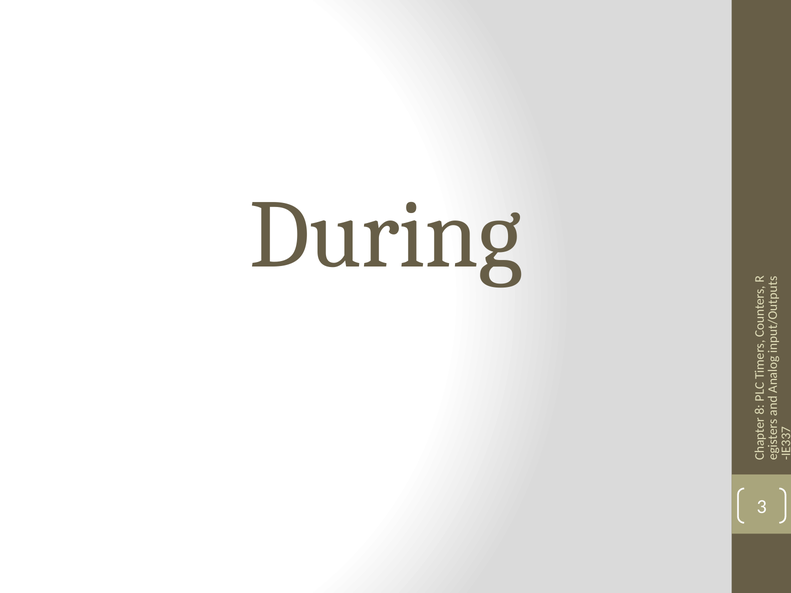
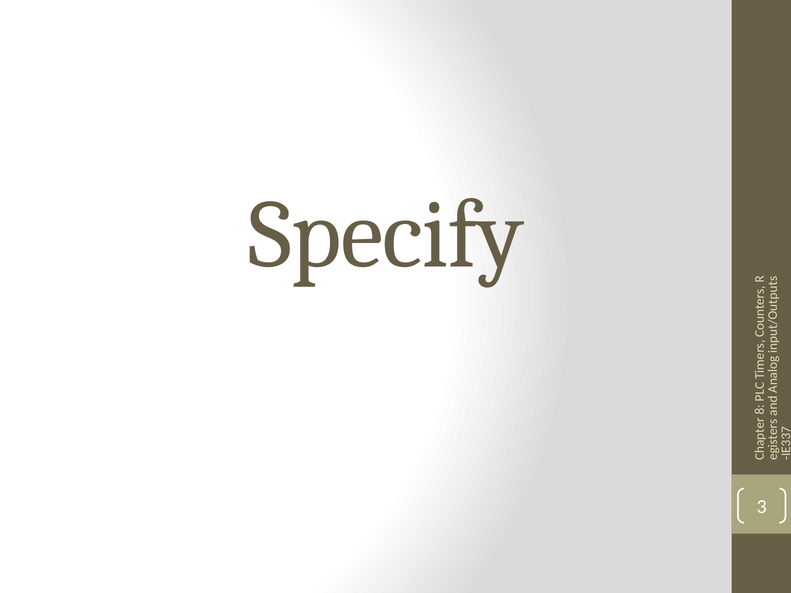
During: During -> Specify (386, 235)
